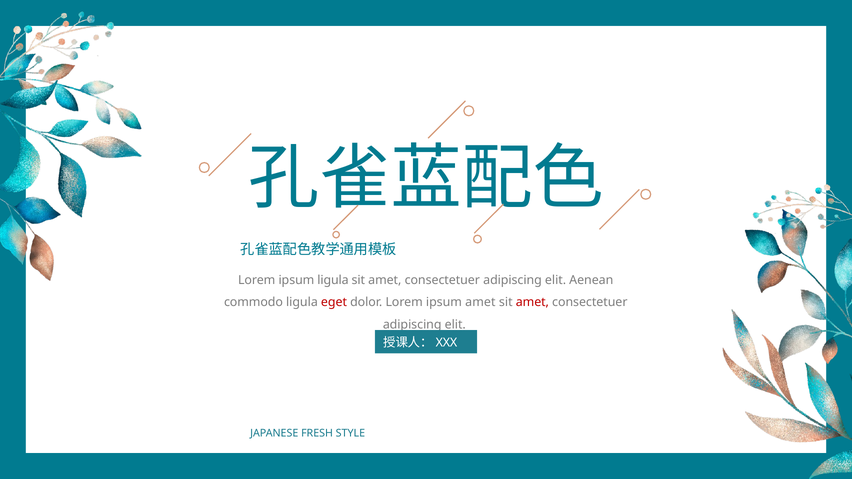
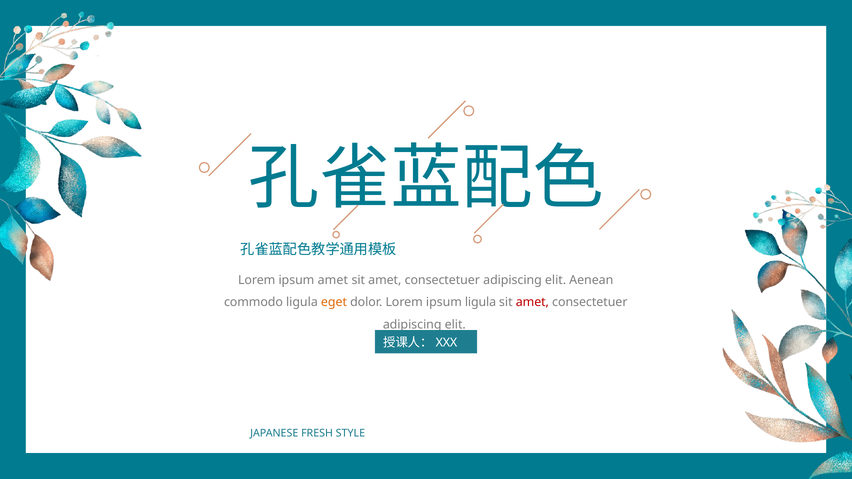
ipsum ligula: ligula -> amet (333, 280)
eget colour: red -> orange (334, 303)
ipsum amet: amet -> ligula (481, 303)
